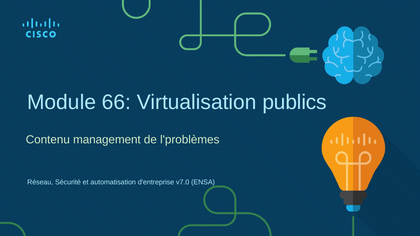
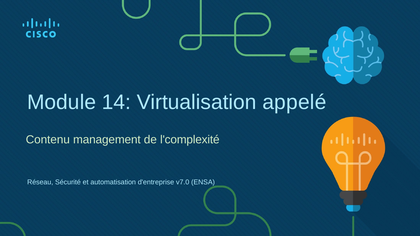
66: 66 -> 14 (116, 102)
publics: publics -> appelé (294, 102)
l'problèmes: l'problèmes -> l'complexité (190, 140)
